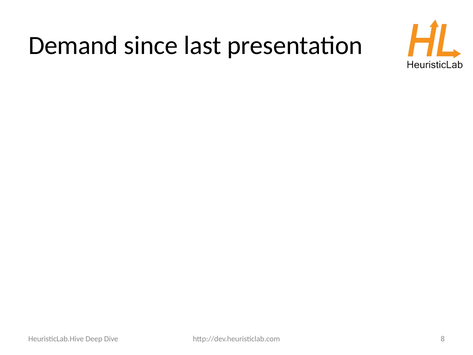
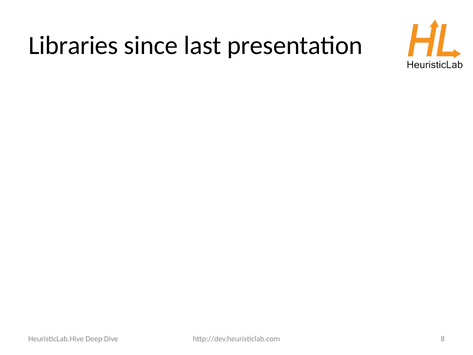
Demand: Demand -> Libraries (73, 46)
